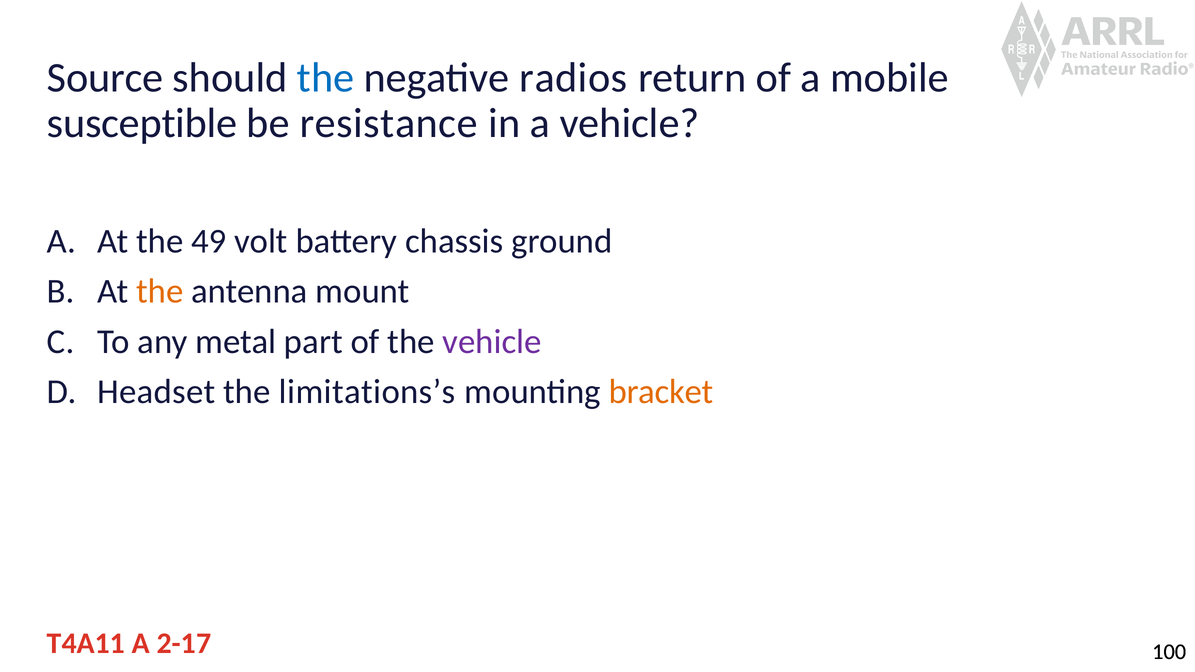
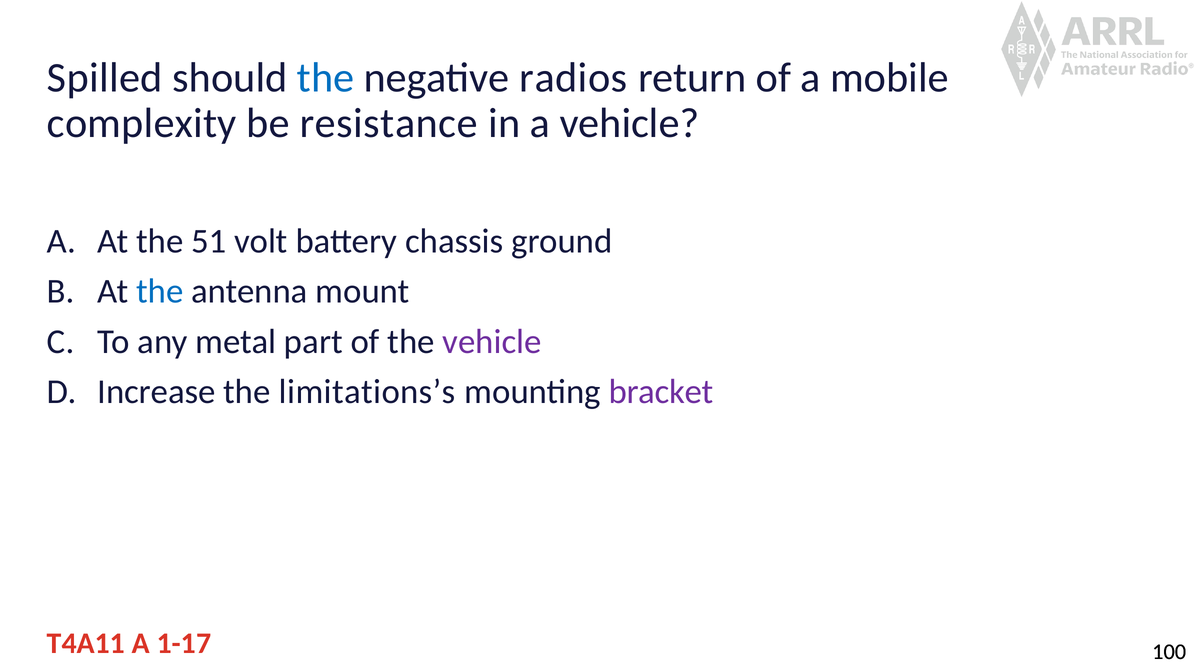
Source: Source -> Spilled (105, 78)
susceptible: susceptible -> complexity (142, 123)
49: 49 -> 51 (209, 241)
the colour: orange -> blue (160, 292)
Headset: Headset -> Increase (156, 392)
bracket colour: orange -> purple (661, 392)
2-17: 2-17 -> 1-17 (184, 644)
